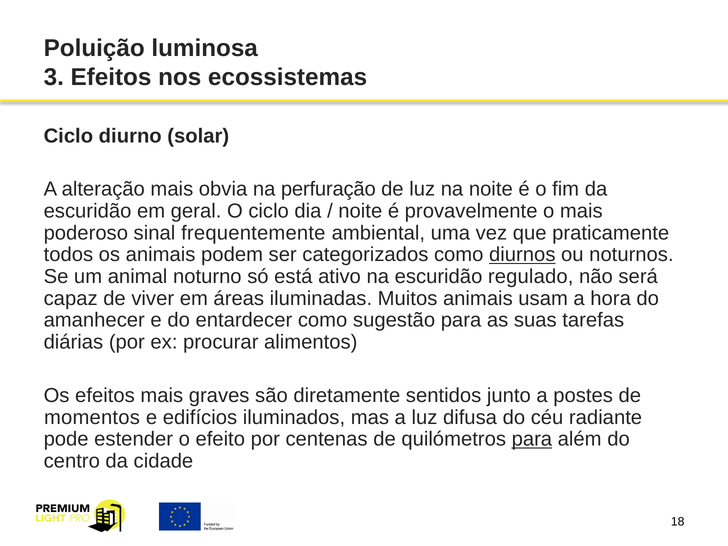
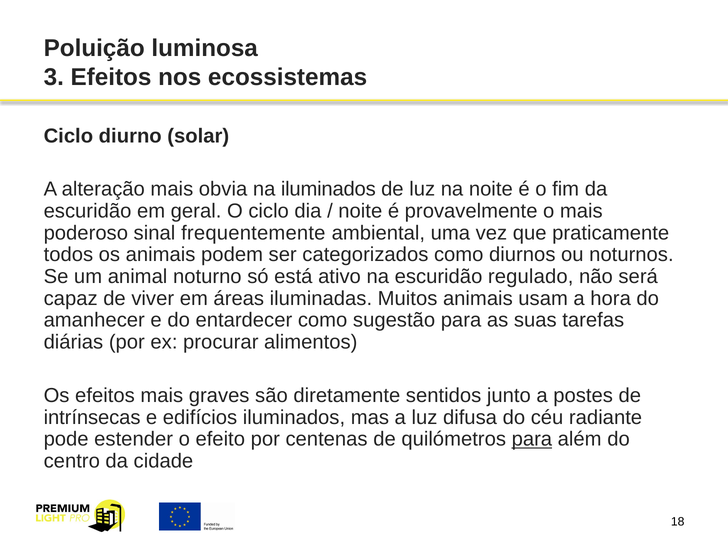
na perfuração: perfuração -> iluminados (328, 189)
diurnos underline: present -> none (522, 255)
momentos: momentos -> intrínsecas (92, 417)
